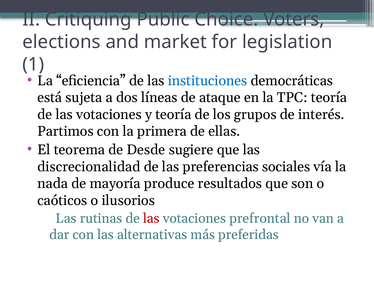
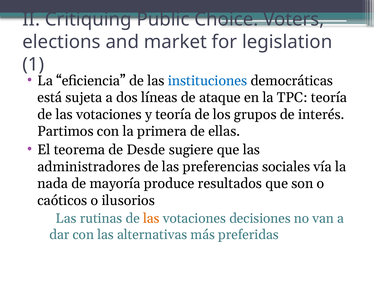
discrecionalidad: discrecionalidad -> administradores (89, 166)
las colour: red -> orange (151, 218)
prefrontal: prefrontal -> decisiones (260, 218)
